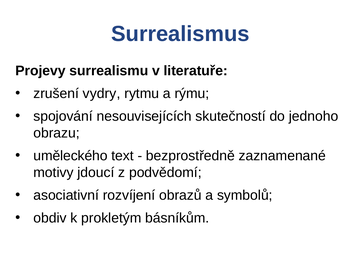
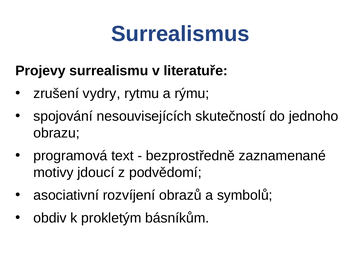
uměleckého: uměleckého -> programová (70, 156)
